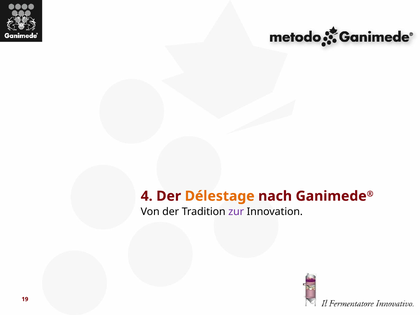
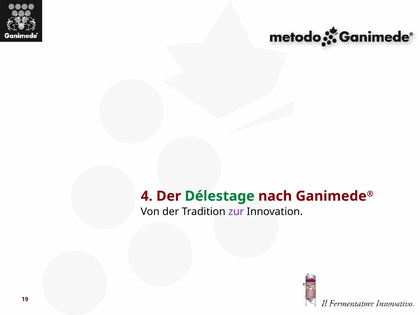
Délestage colour: orange -> green (220, 196)
